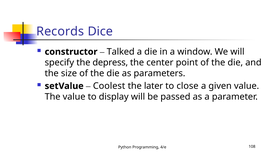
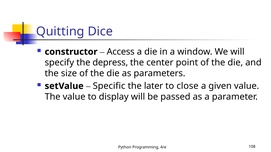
Records: Records -> Quitting (60, 32)
Talked: Talked -> Access (121, 52)
Coolest: Coolest -> Specific (109, 86)
